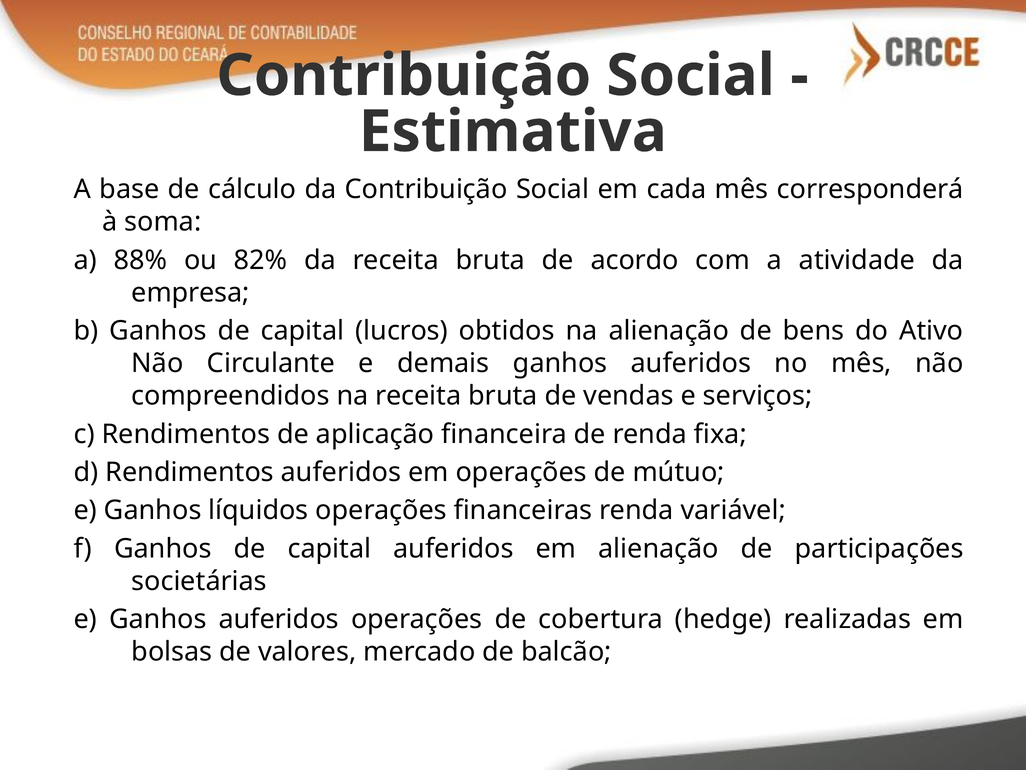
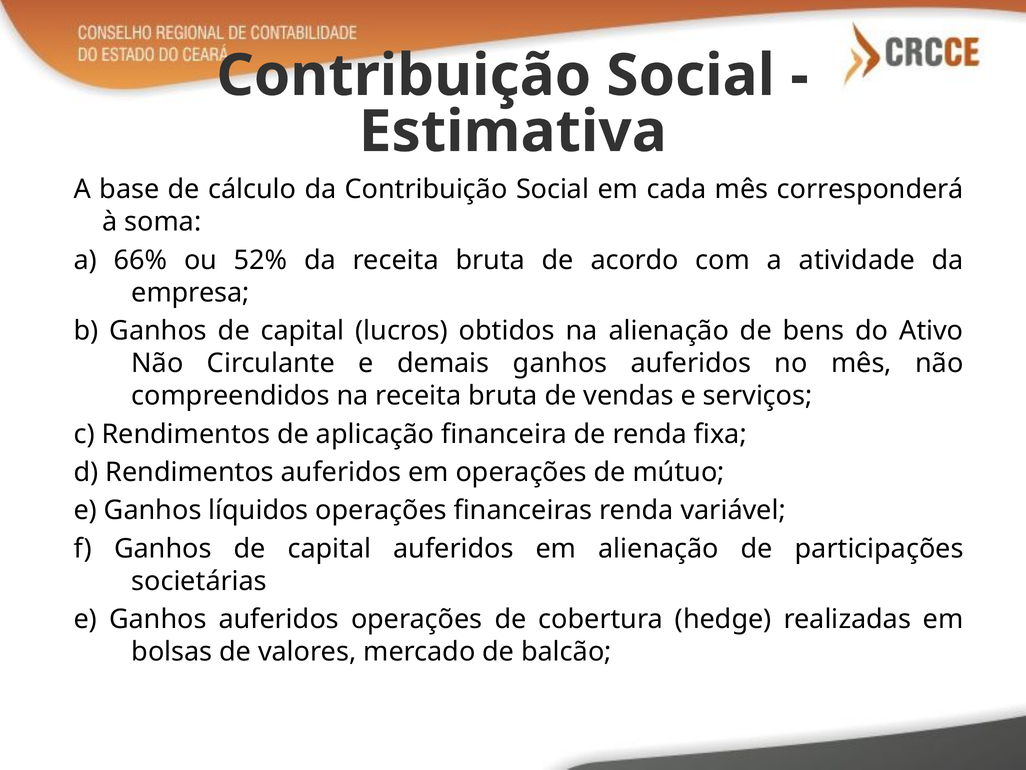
88%: 88% -> 66% (140, 260)
82%: 82% -> 52% (261, 260)
